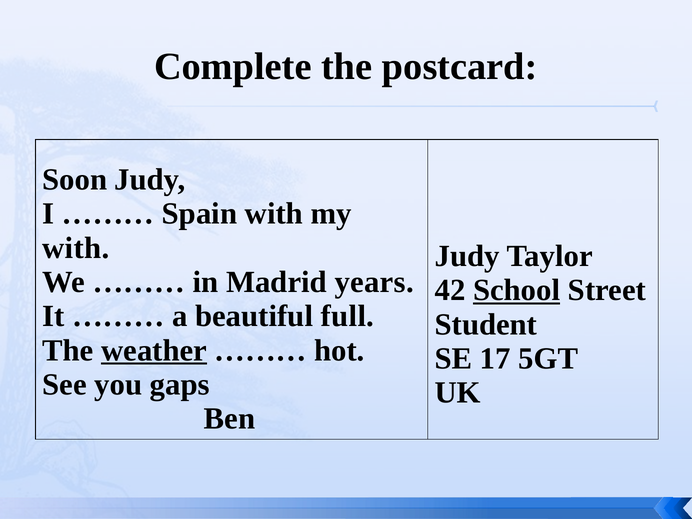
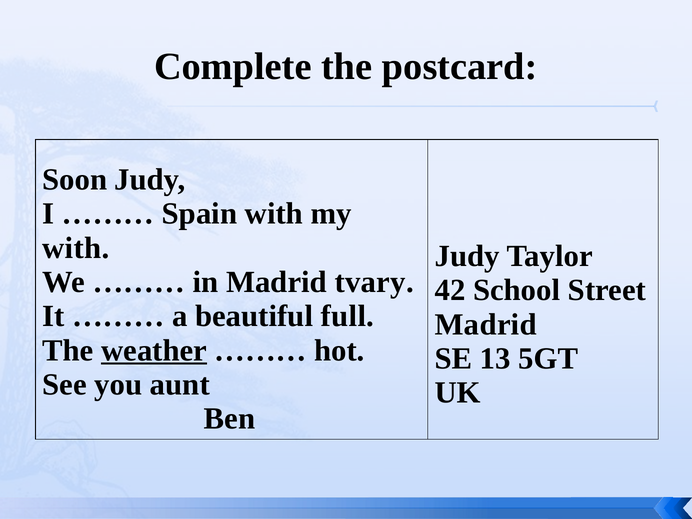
years: years -> tvary (374, 282)
School underline: present -> none (517, 290)
Student: Student -> Madrid (486, 324)
17: 17 -> 13 (495, 359)
gaps: gaps -> aunt (180, 385)
